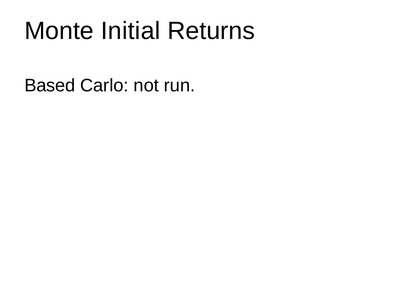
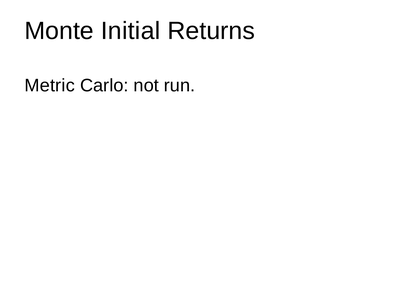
Based: Based -> Metric (50, 86)
